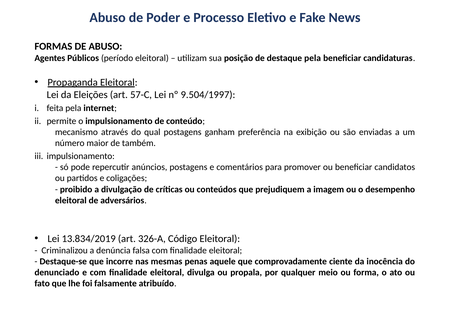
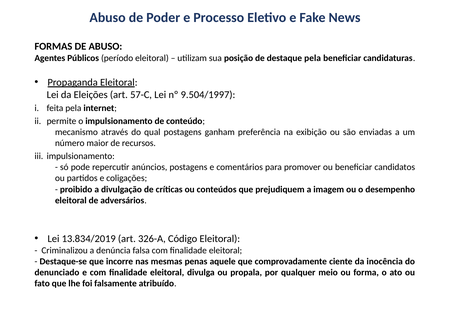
também: também -> recursos (139, 143)
